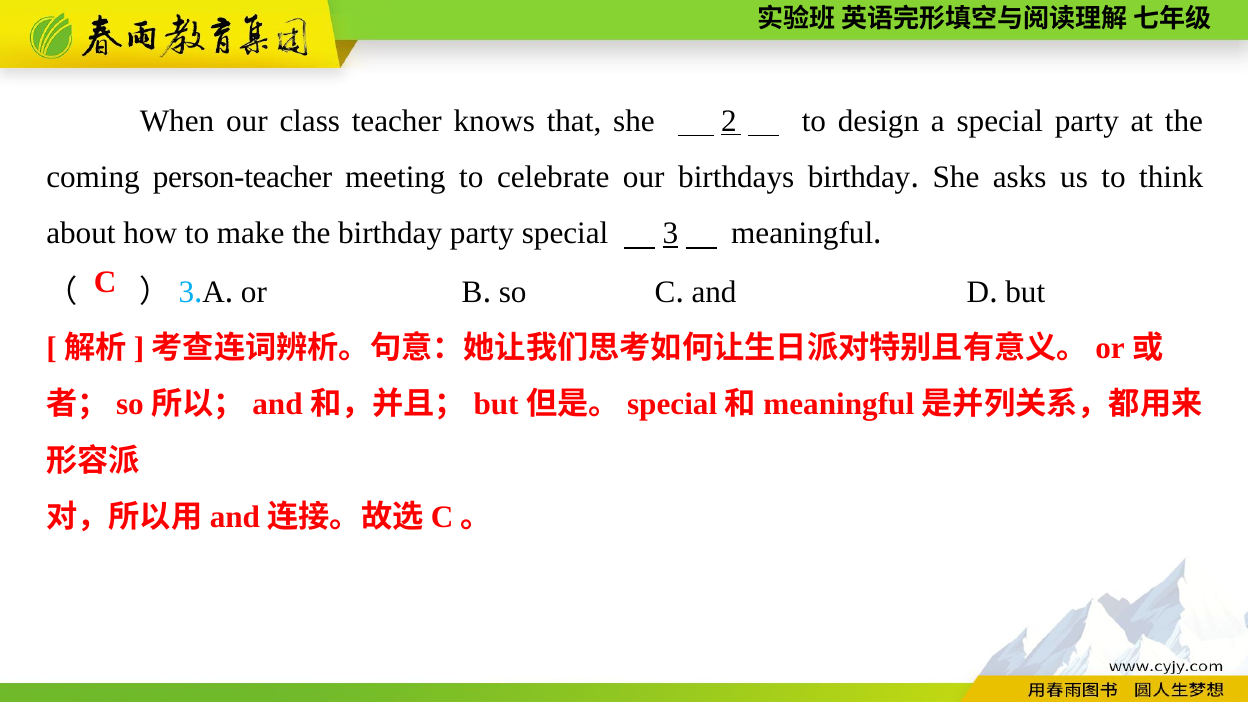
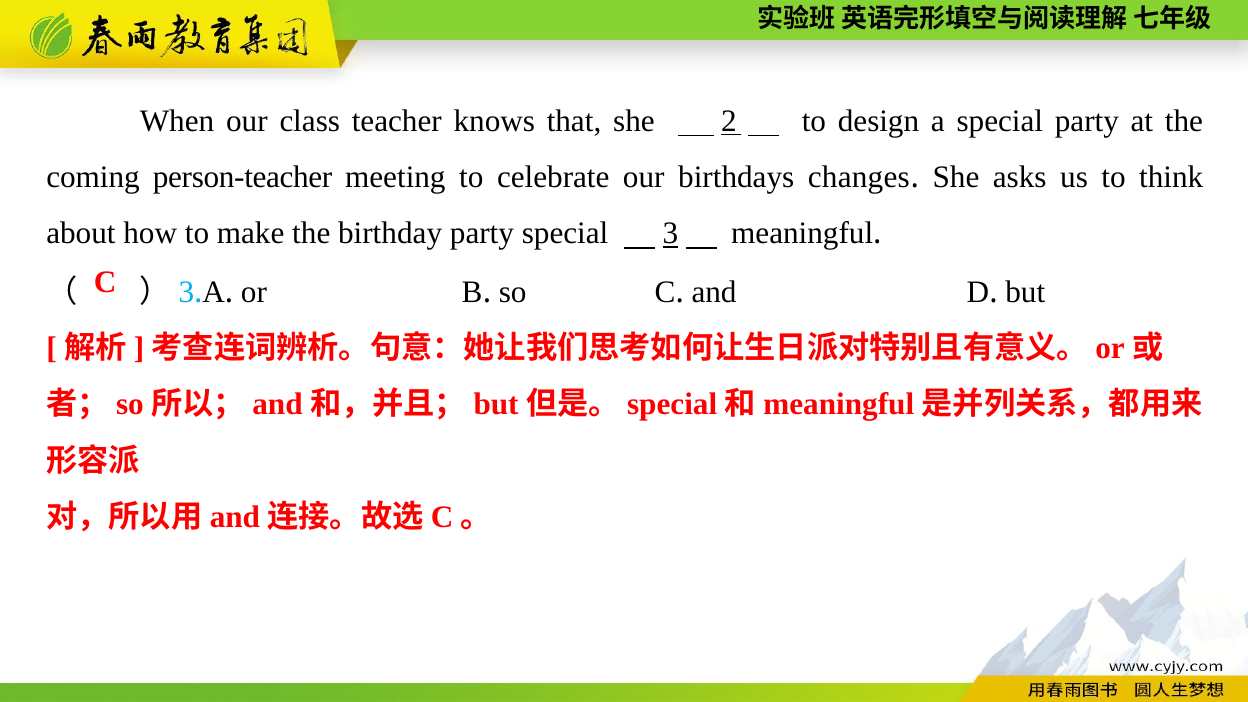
birthdays birthday: birthday -> changes (859, 177)
